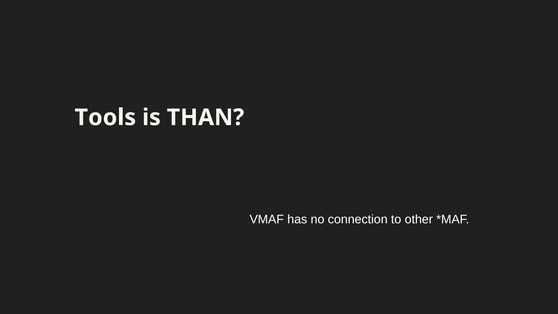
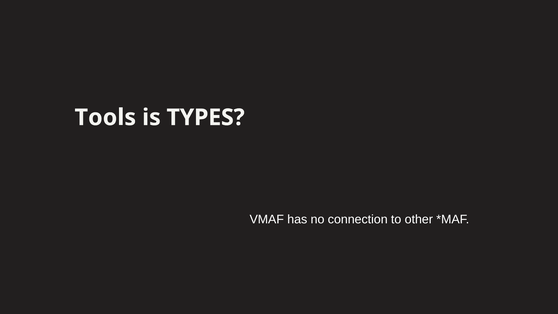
THAN: THAN -> TYPES (206, 117)
